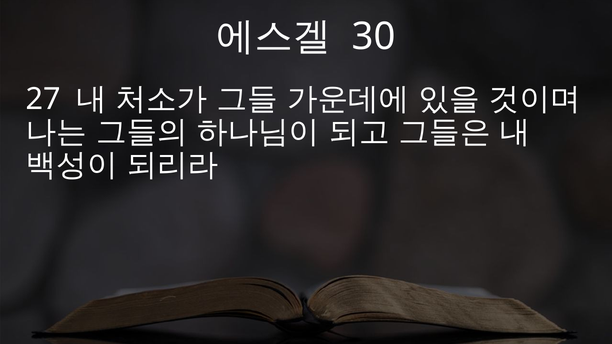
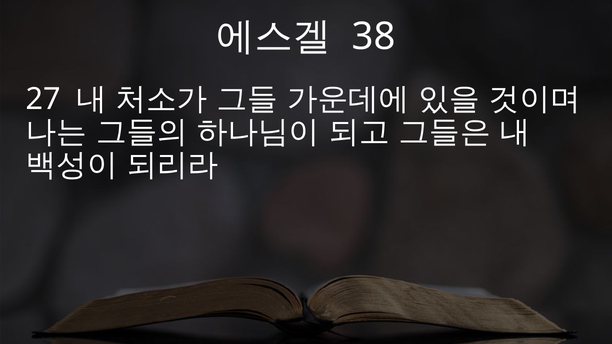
30: 30 -> 38 (374, 37)
